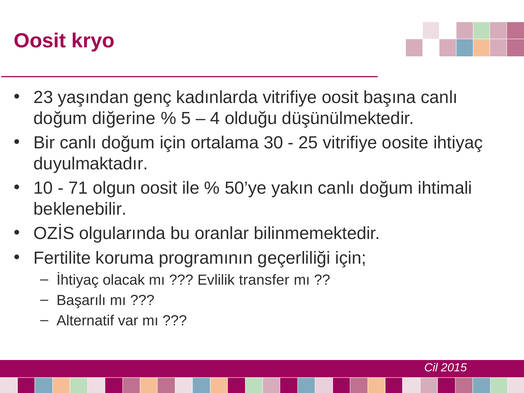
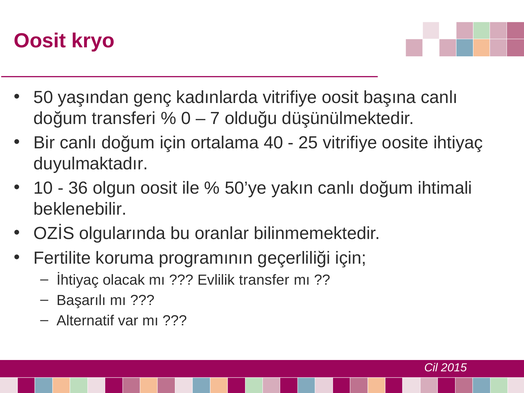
23: 23 -> 50 (43, 97)
diğerine: diğerine -> transferi (124, 118)
5: 5 -> 0 (186, 118)
4: 4 -> 7 (215, 118)
30: 30 -> 40 (273, 143)
71: 71 -> 36 (78, 188)
